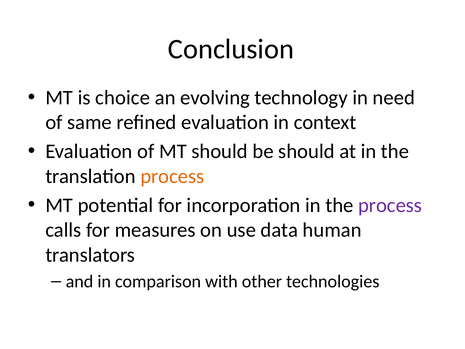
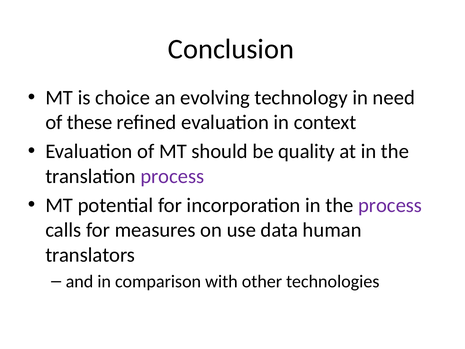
same: same -> these (90, 122)
be should: should -> quality (307, 151)
process colour: orange -> purple (172, 176)
